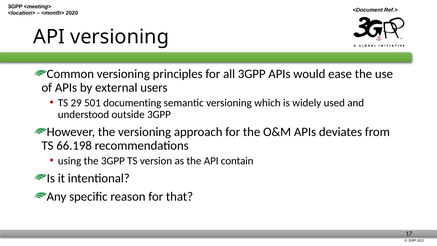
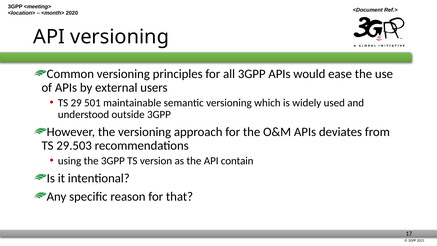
documenting: documenting -> maintainable (132, 103)
66.198: 66.198 -> 29.503 (74, 146)
